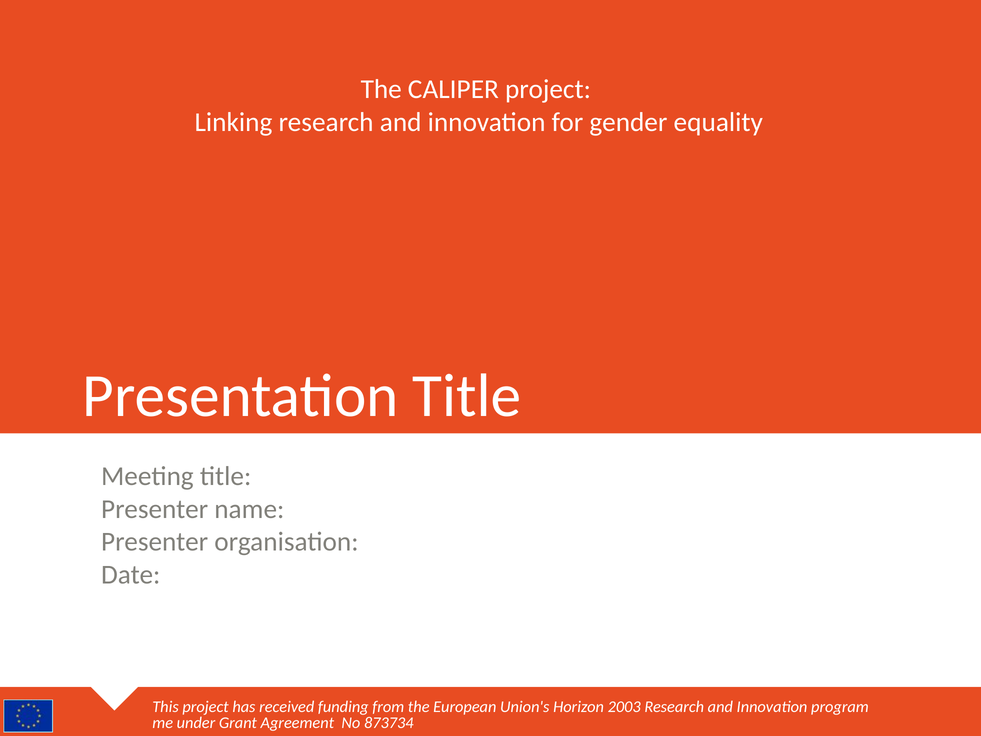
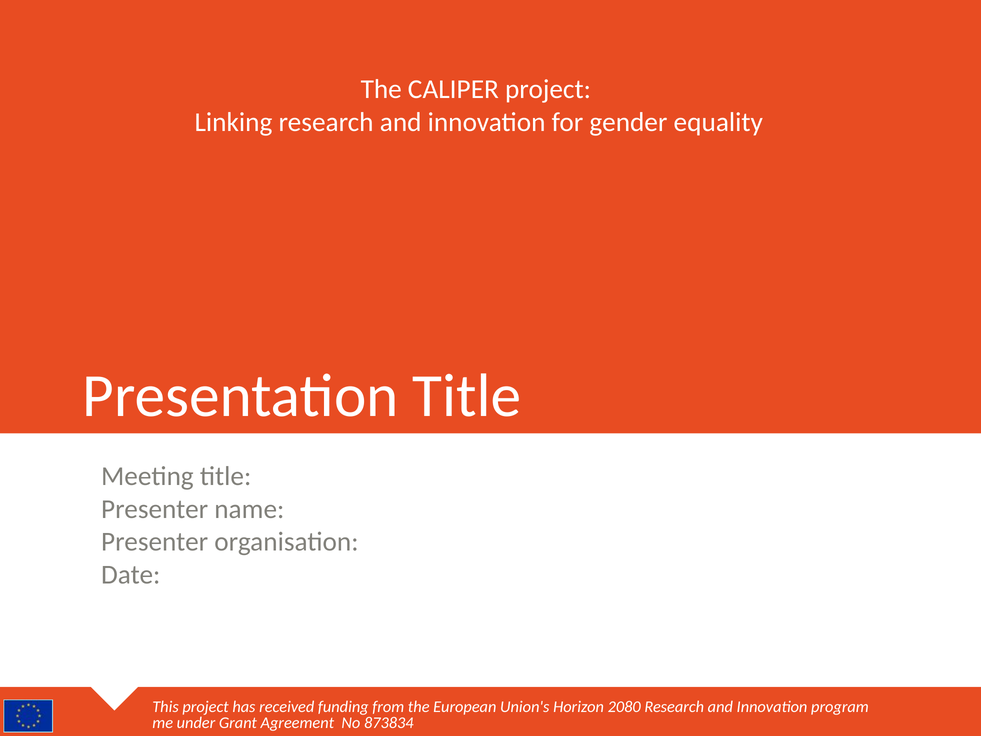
2003: 2003 -> 2080 (624, 706)
873734: 873734 -> 873834 (389, 723)
